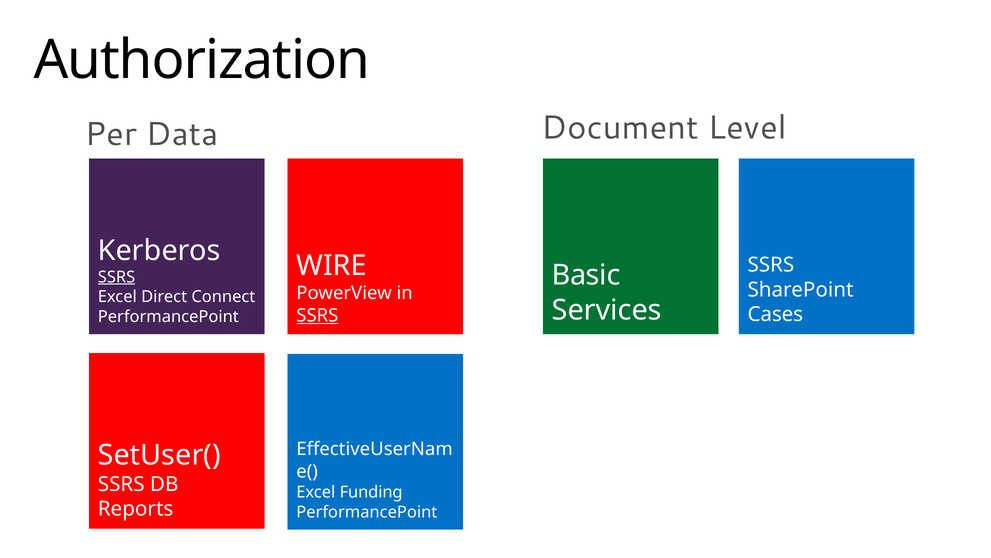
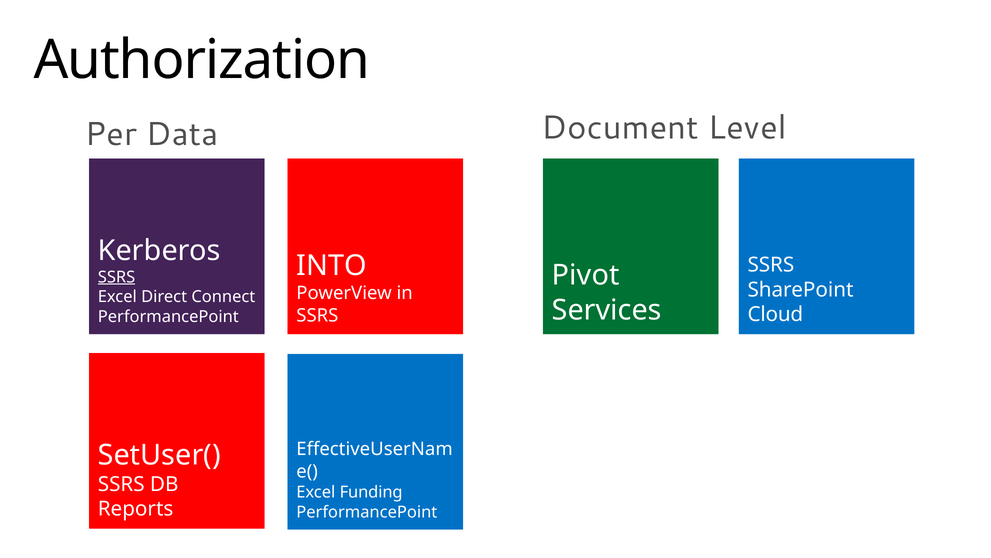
WIRE: WIRE -> INTO (332, 265)
Basic: Basic -> Pivot (586, 275)
Cases: Cases -> Cloud (775, 314)
SSRS underline: present -> none (317, 315)
